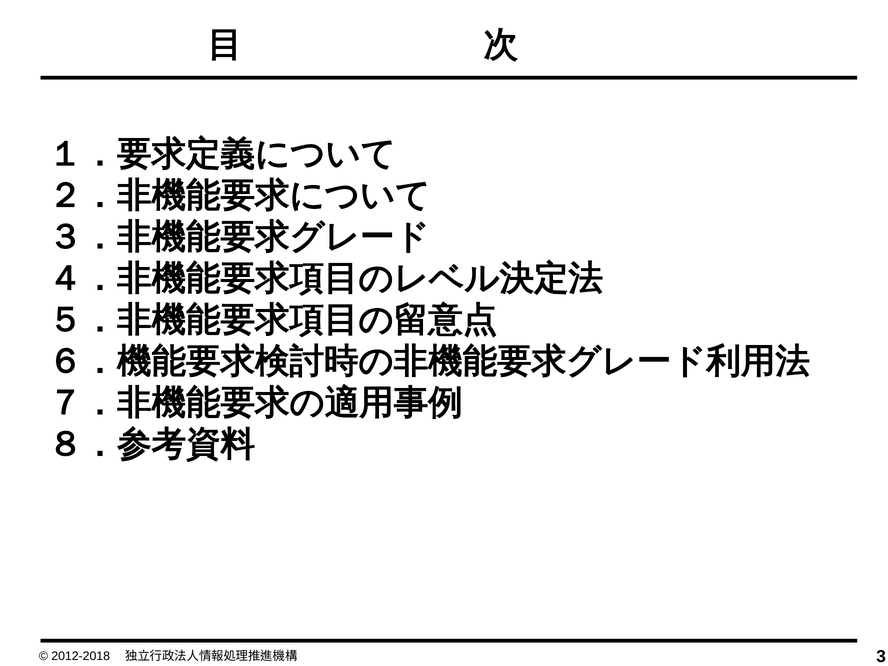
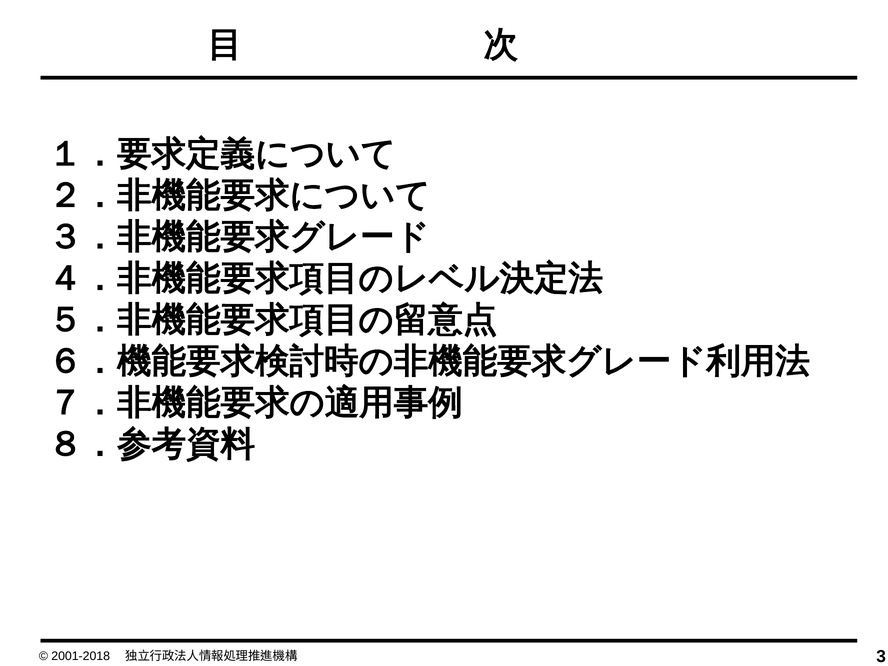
2012-2018: 2012-2018 -> 2001-2018 (81, 656)
